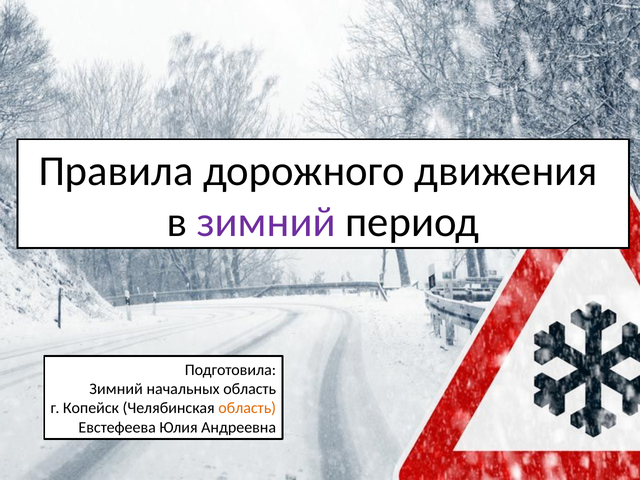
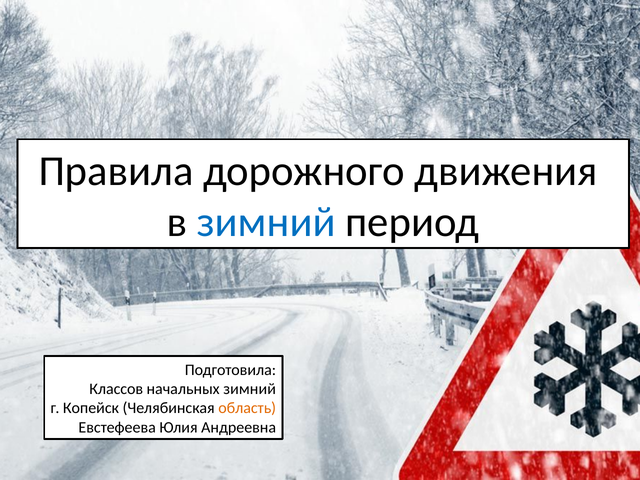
зимний colour: purple -> blue (266, 222)
Зимний: Зимний -> Классов (116, 389)
начальных область: область -> зимний (250, 389)
